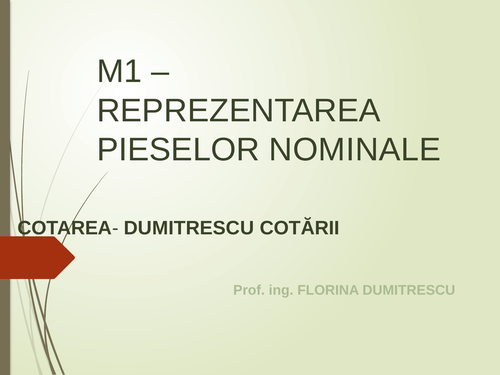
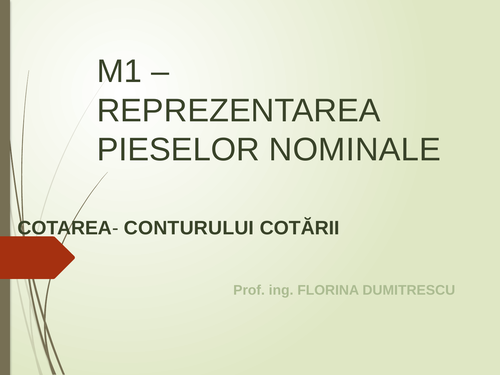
COTAREA- DUMITRESCU: DUMITRESCU -> CONTURULUI (189, 228)
